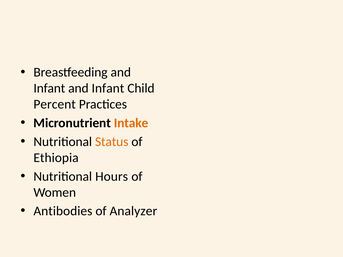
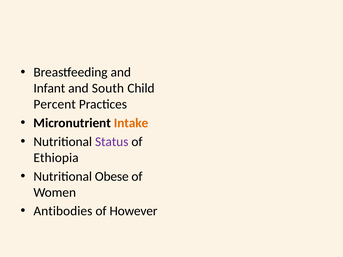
Infant and Infant: Infant -> South (108, 88)
Status colour: orange -> purple (112, 142)
Hours: Hours -> Obese (112, 177)
Analyzer: Analyzer -> However (134, 211)
